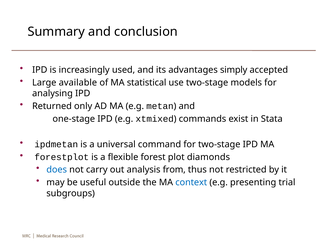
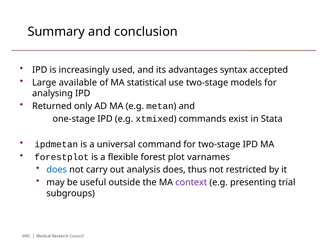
simply: simply -> syntax (234, 70)
diamonds: diamonds -> varnames (208, 157)
analysis from: from -> does (174, 169)
context colour: blue -> purple (191, 182)
